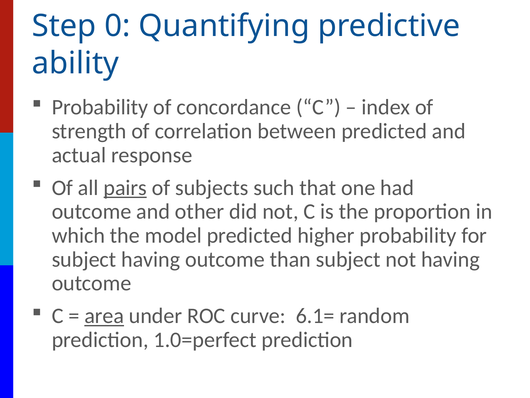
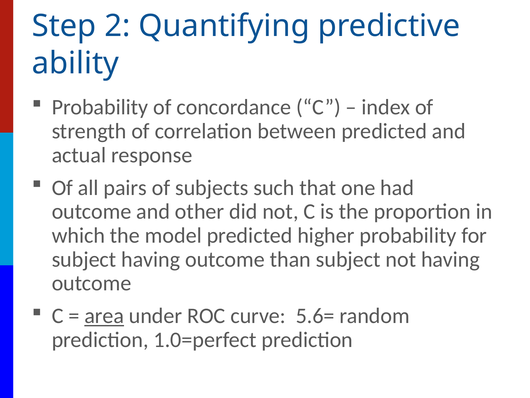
0: 0 -> 2 (117, 26)
pairs underline: present -> none (125, 188)
6.1=: 6.1= -> 5.6= (315, 316)
